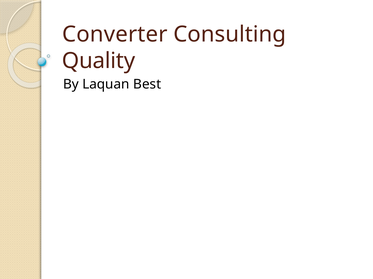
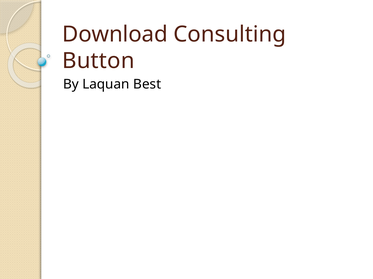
Converter: Converter -> Download (115, 34)
Quality: Quality -> Button (98, 61)
